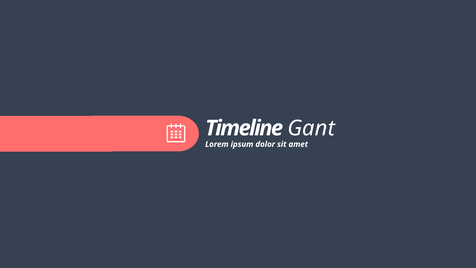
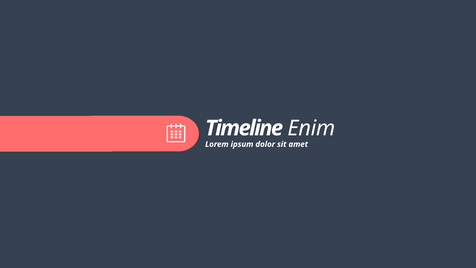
Gant: Gant -> Enim (311, 128)
